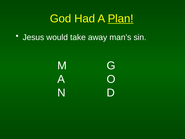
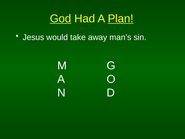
God underline: none -> present (61, 19)
